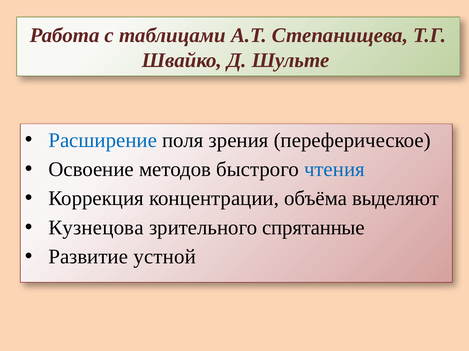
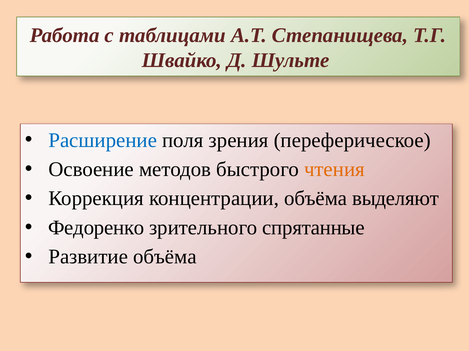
чтения colour: blue -> orange (334, 170)
Кузнецова: Кузнецова -> Федоренко (96, 228)
Развитие устной: устной -> объёма (165, 257)
